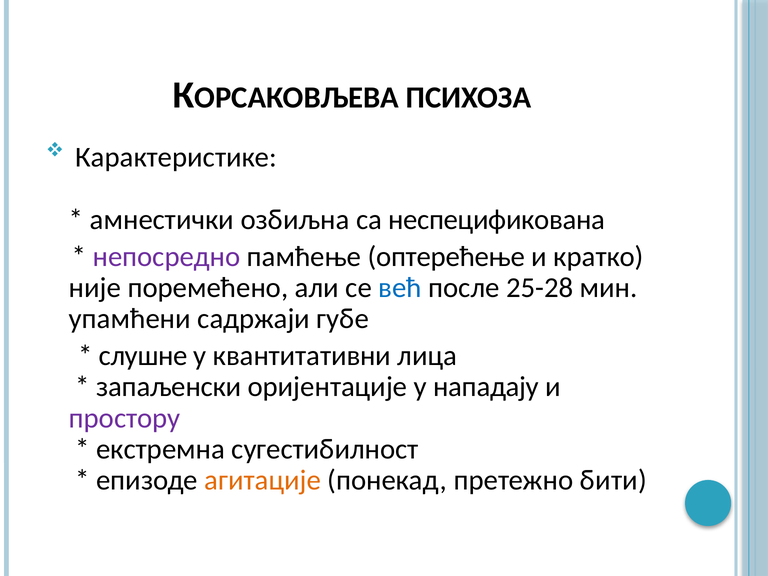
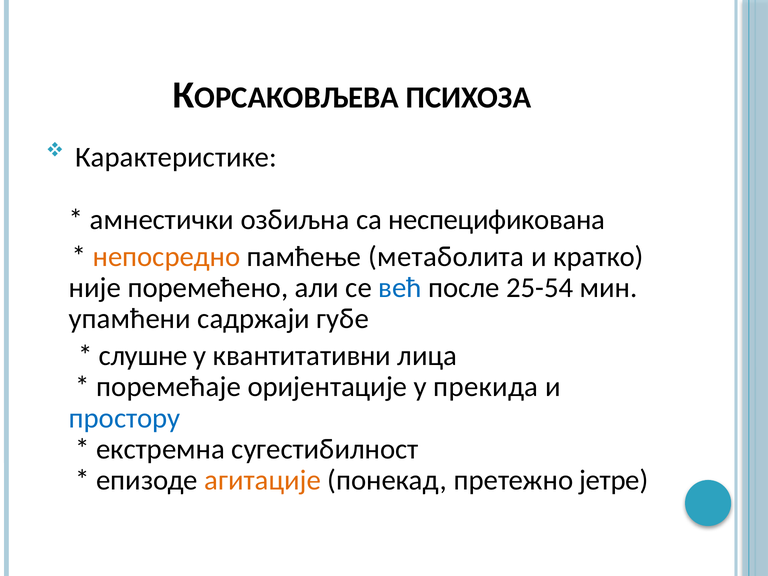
непосредно colour: purple -> orange (167, 257)
оптерећење: оптерећење -> метаболита (446, 257)
25-28: 25-28 -> 25-54 (540, 288)
запаљенски: запаљенски -> поремећаје (169, 387)
нападају: нападају -> прекида (486, 387)
простору colour: purple -> blue (125, 418)
бити: бити -> јетре (614, 480)
